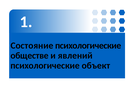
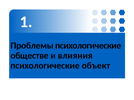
Состояние: Состояние -> Проблемы (32, 46)
явлений: явлений -> влияния (75, 56)
